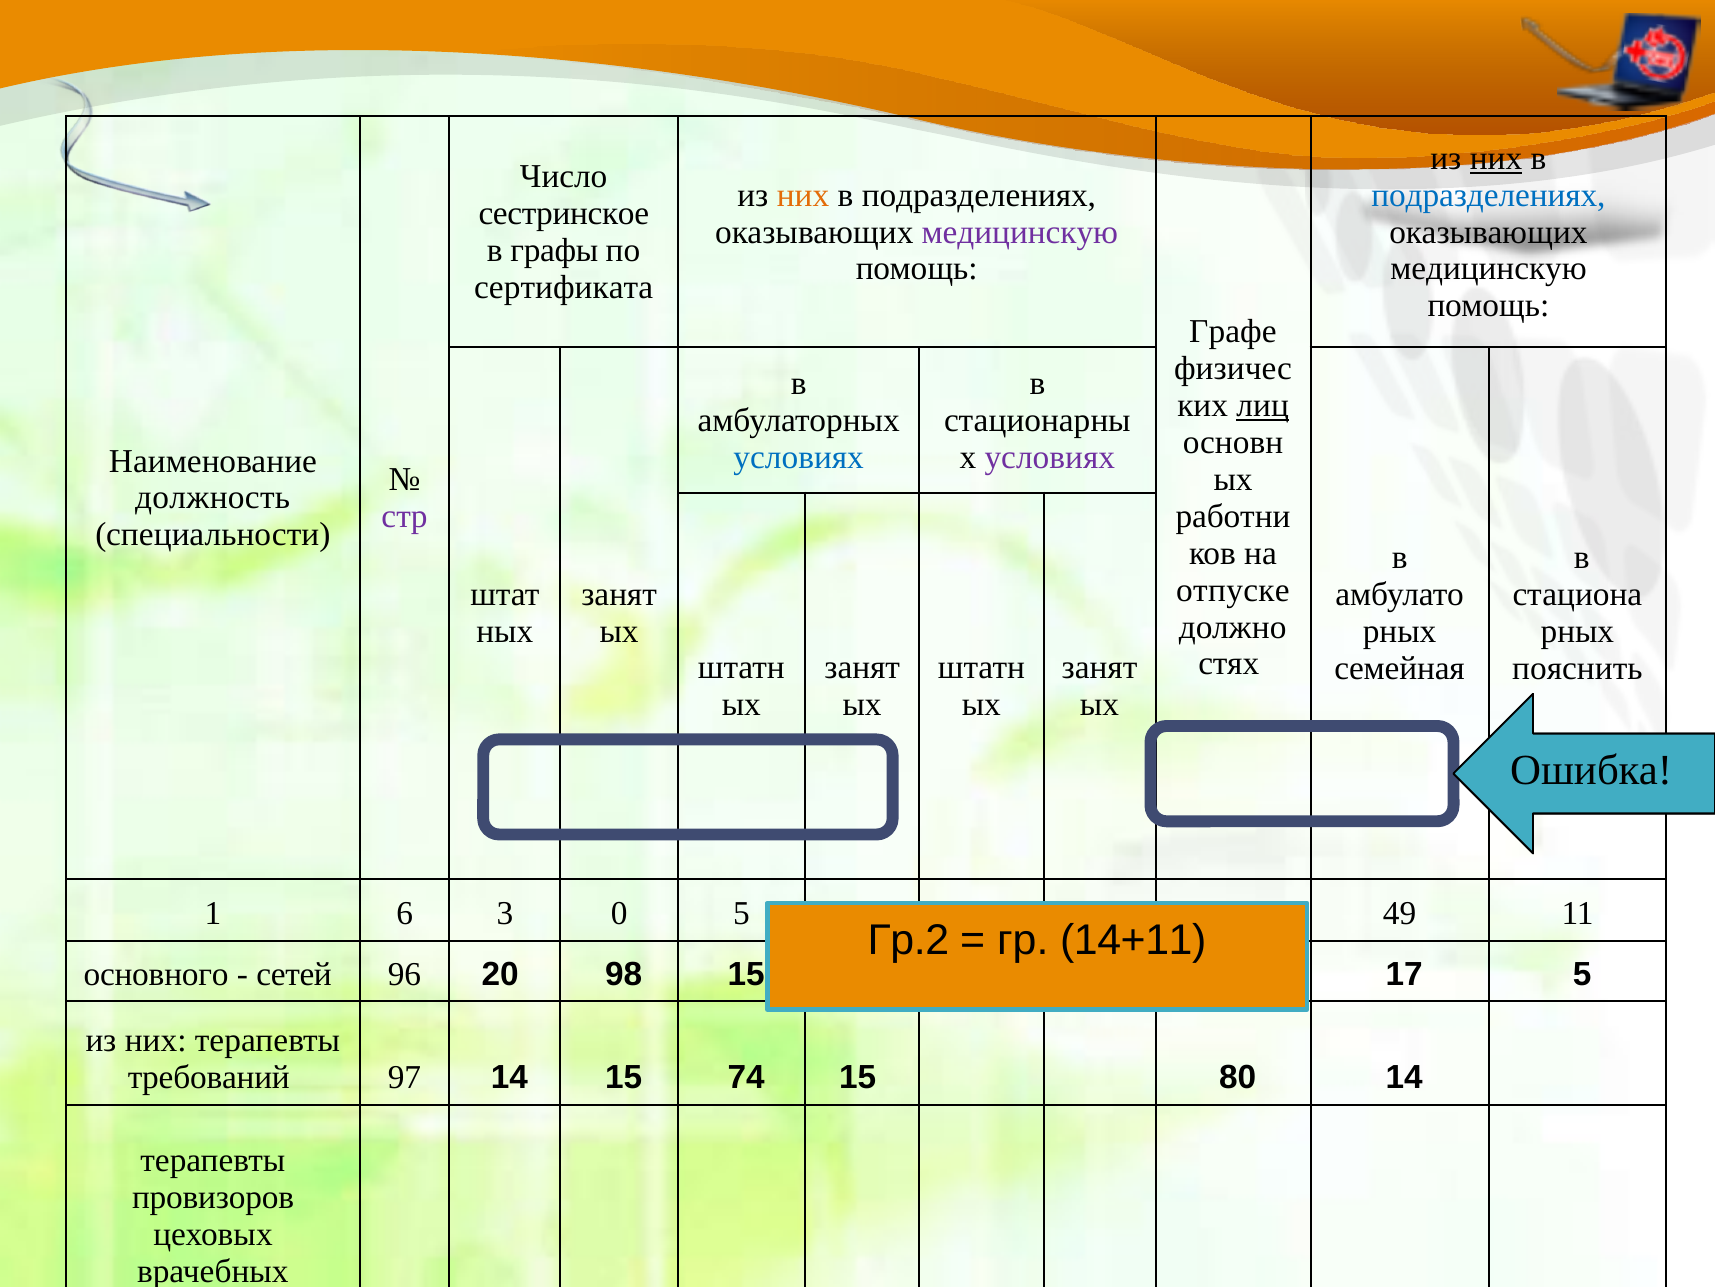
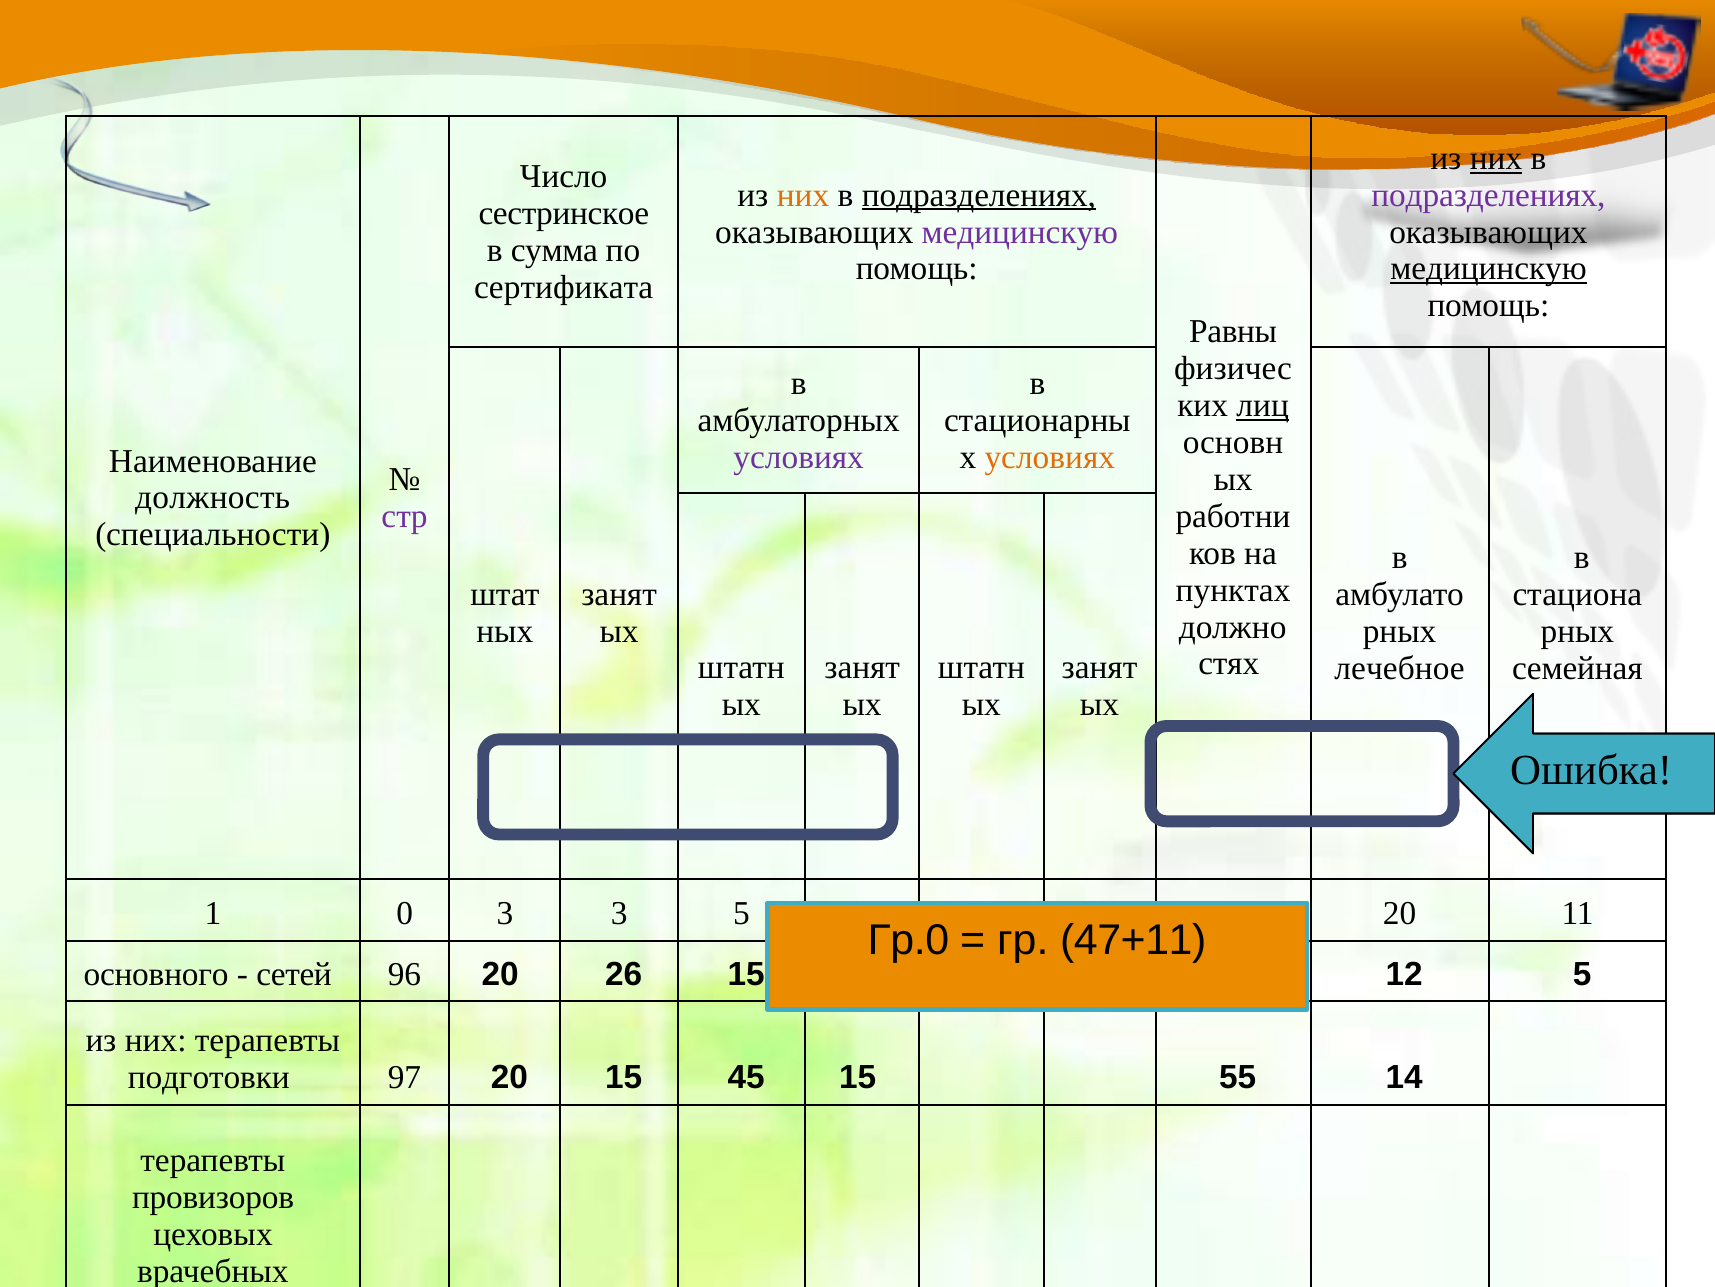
подразделениях underline: none -> present (979, 195)
подразделениях colour: blue -> purple (1488, 195)
графы: графы -> сумма (554, 250)
медицинскую underline: none -> present (1489, 269)
Графе: Графе -> Равны (1233, 332)
условиях colour: blue -> purple (799, 457)
условиях colour: purple -> orange (1050, 457)
отпуске: отпуске -> пунктах (1233, 590)
семейная: семейная -> лечебное (1399, 668)
пояснить: пояснить -> семейная (1577, 668)
1 6: 6 -> 0 (405, 913)
3 0: 0 -> 3 (619, 913)
49: 49 -> 20 (1400, 913)
Гр.2: Гр.2 -> Гр.0 (908, 940)
14+11: 14+11 -> 47+11 (1133, 940)
20 98: 98 -> 26 (624, 974)
17: 17 -> 12 (1404, 974)
требований: требований -> подготовки (209, 1077)
97 14: 14 -> 20 (509, 1077)
74: 74 -> 45 (746, 1077)
80: 80 -> 55 (1238, 1077)
